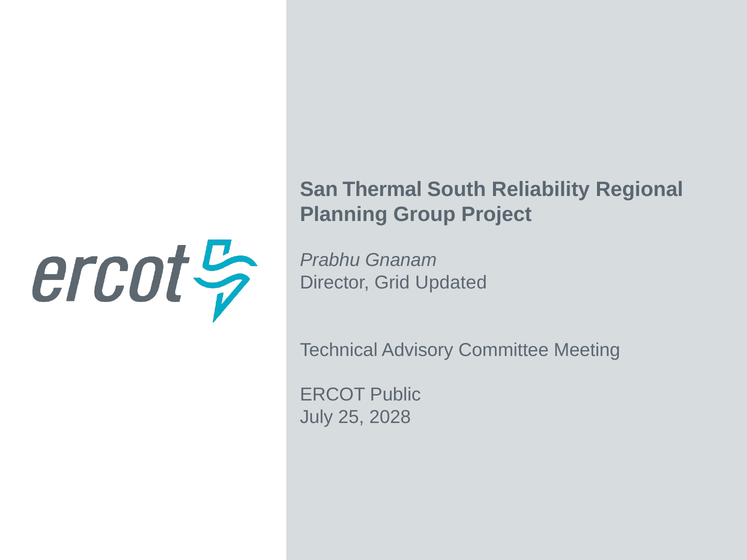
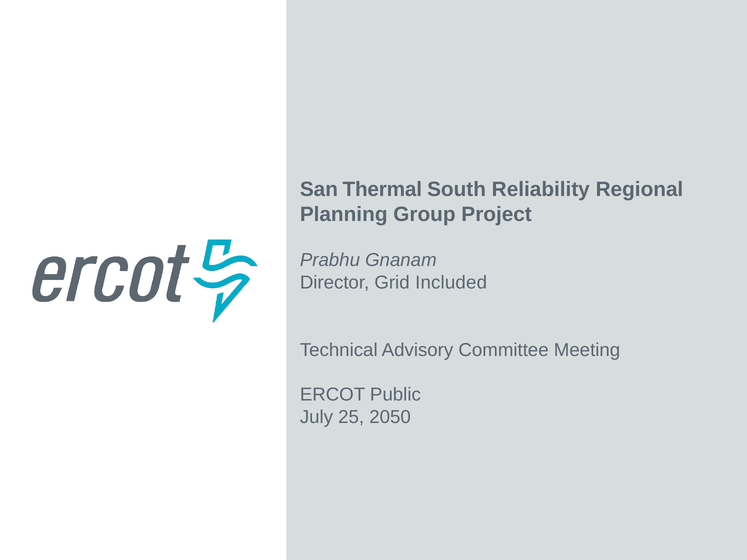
Updated: Updated -> Included (451, 283)
2028: 2028 -> 2050 (390, 417)
